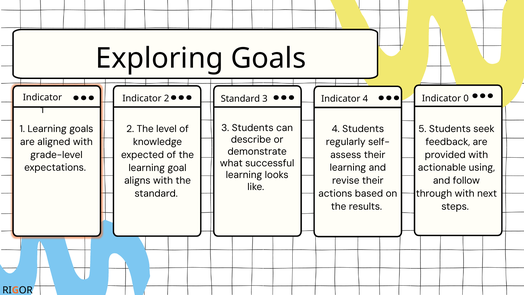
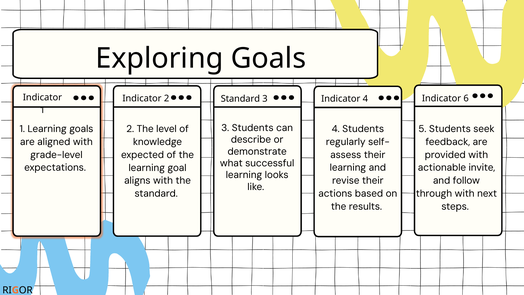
0: 0 -> 6 (466, 98)
using: using -> invite (482, 168)
